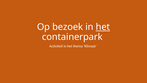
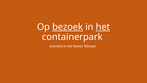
bezoek underline: none -> present (68, 27)
